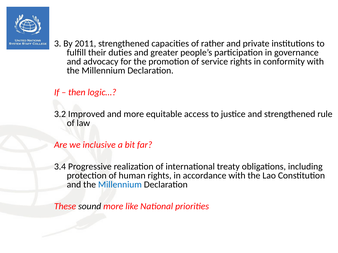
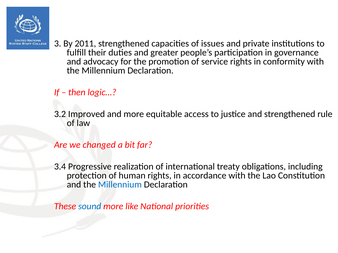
rather: rather -> issues (213, 44)
inclusive: inclusive -> changed (99, 145)
sound colour: black -> blue (90, 207)
